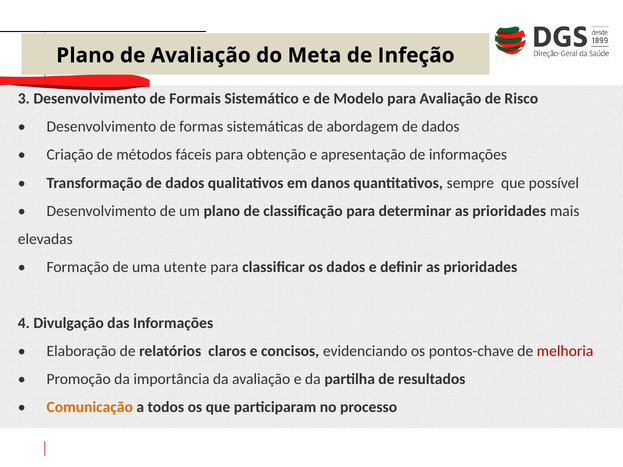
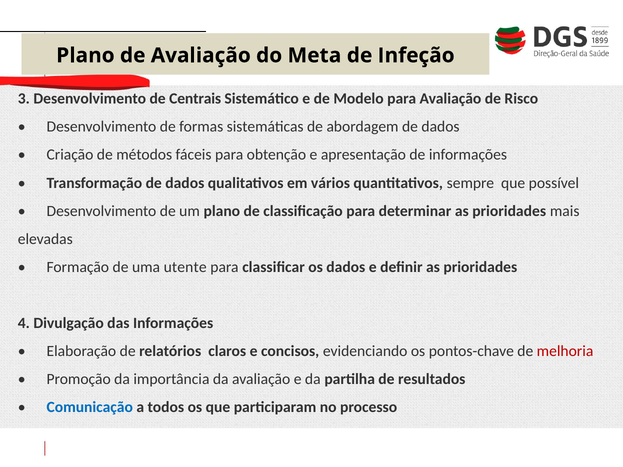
Formais: Formais -> Centrais (195, 99)
danos: danos -> vários (330, 183)
Comunicação colour: orange -> blue (90, 407)
